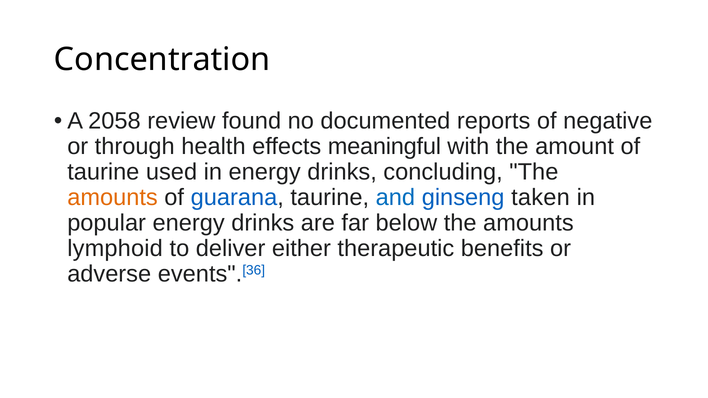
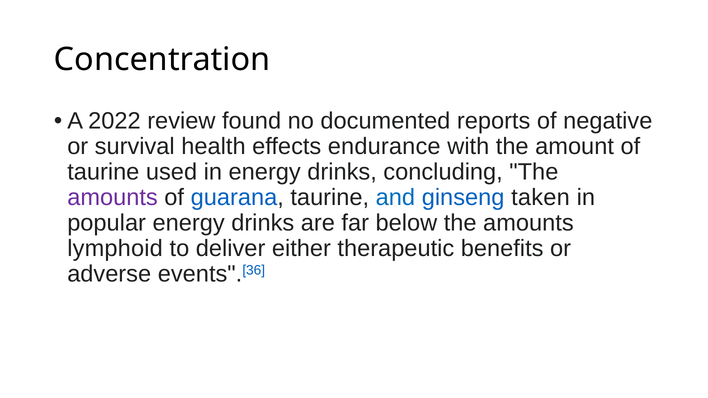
2058: 2058 -> 2022 (114, 121)
through: through -> survival (135, 147)
meaningful: meaningful -> endurance (384, 147)
amounts colour: orange -> purple (112, 198)
